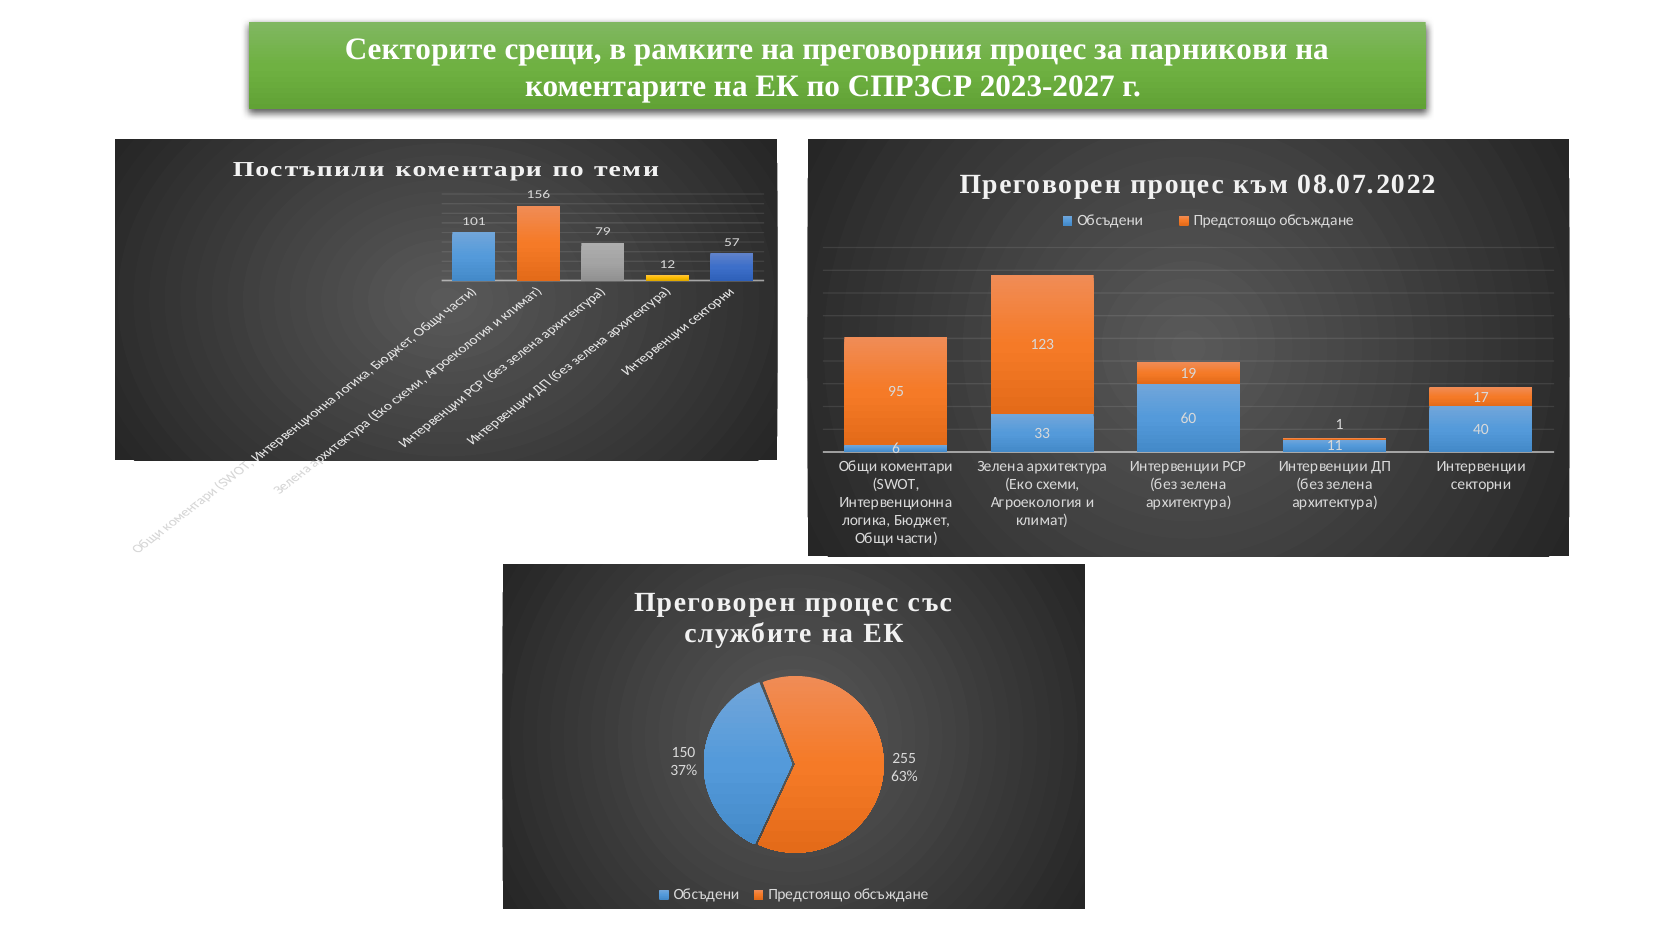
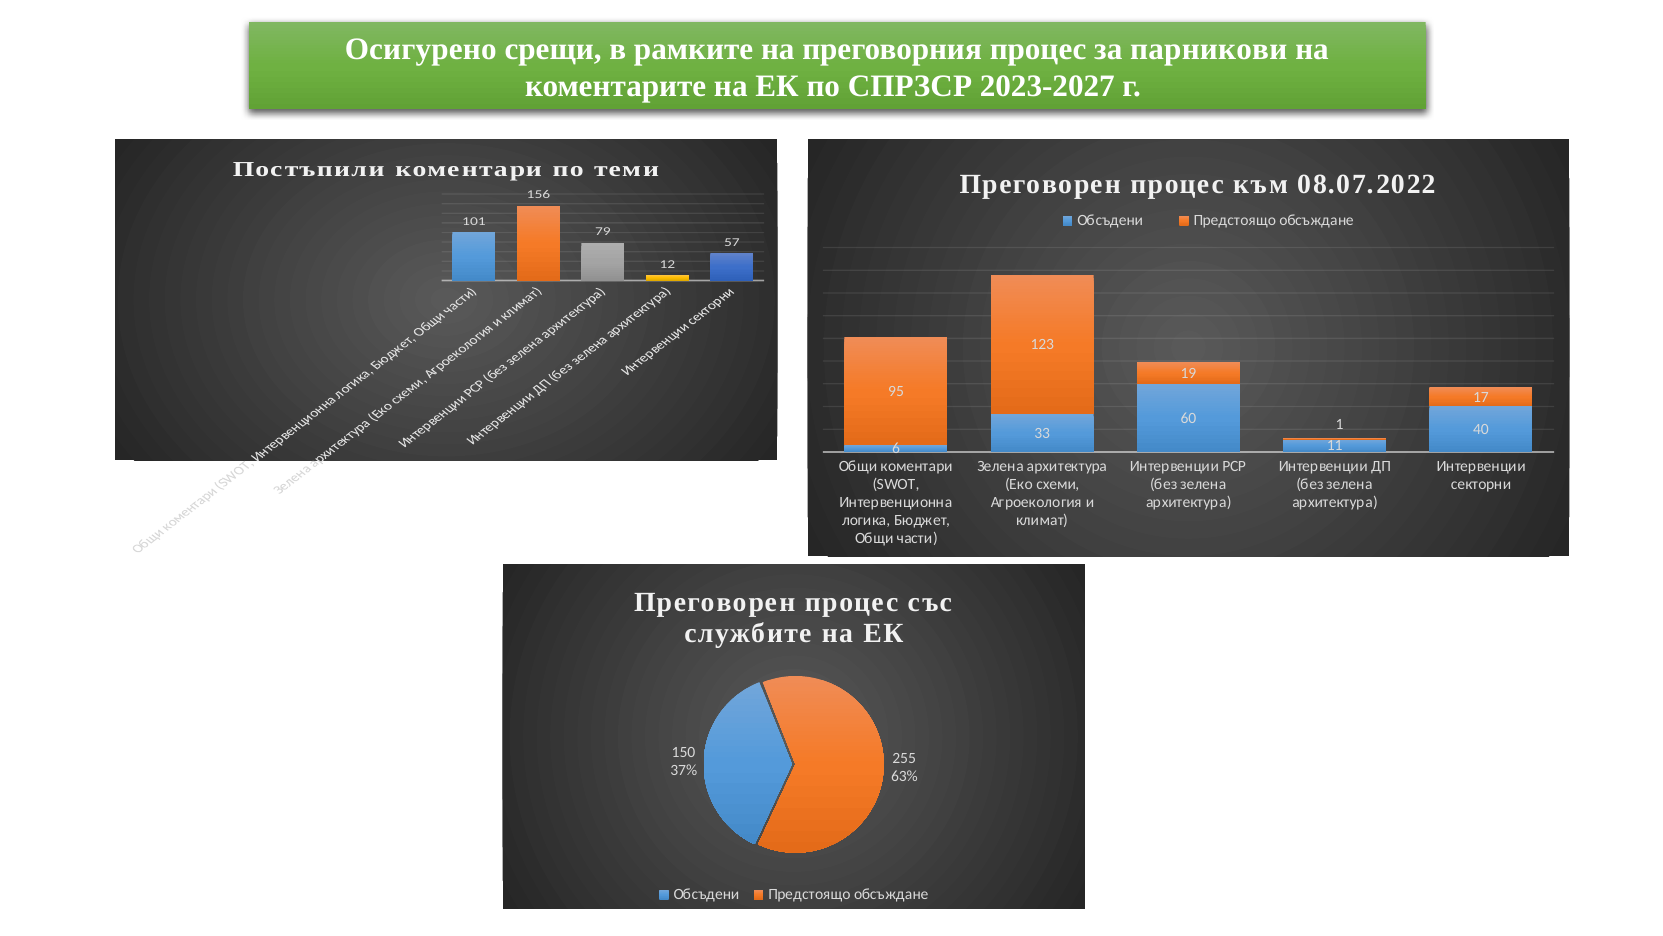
Секторите: Секторите -> Осигурено (421, 49)
